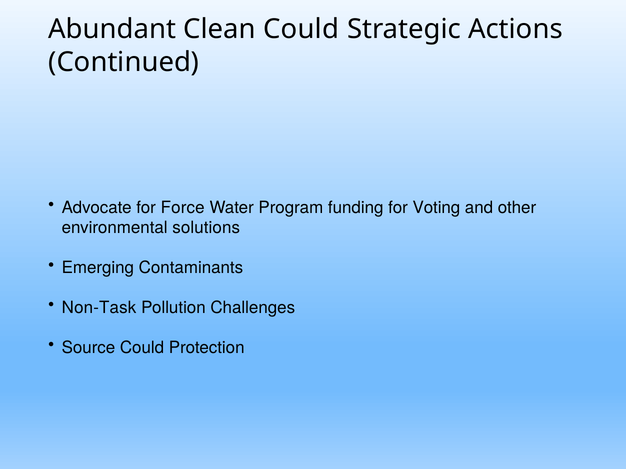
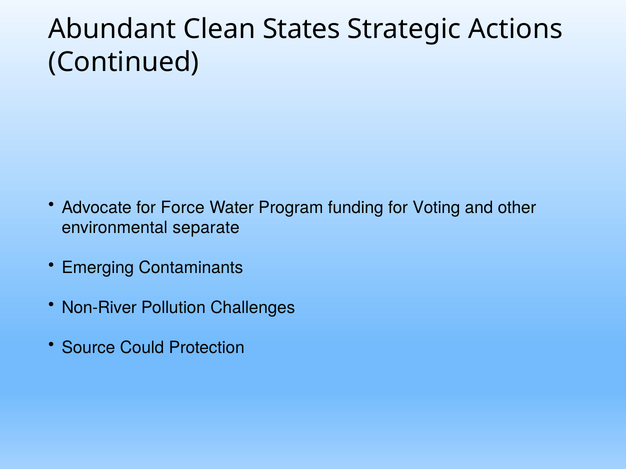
Clean Could: Could -> States (301, 29)
solutions: solutions -> separate (206, 228)
Non-Task: Non-Task -> Non-River (99, 308)
